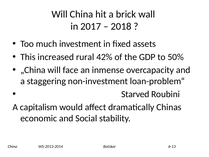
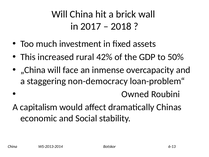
non-investment: non-investment -> non-democracy (98, 81)
Starved: Starved -> Owned (135, 94)
